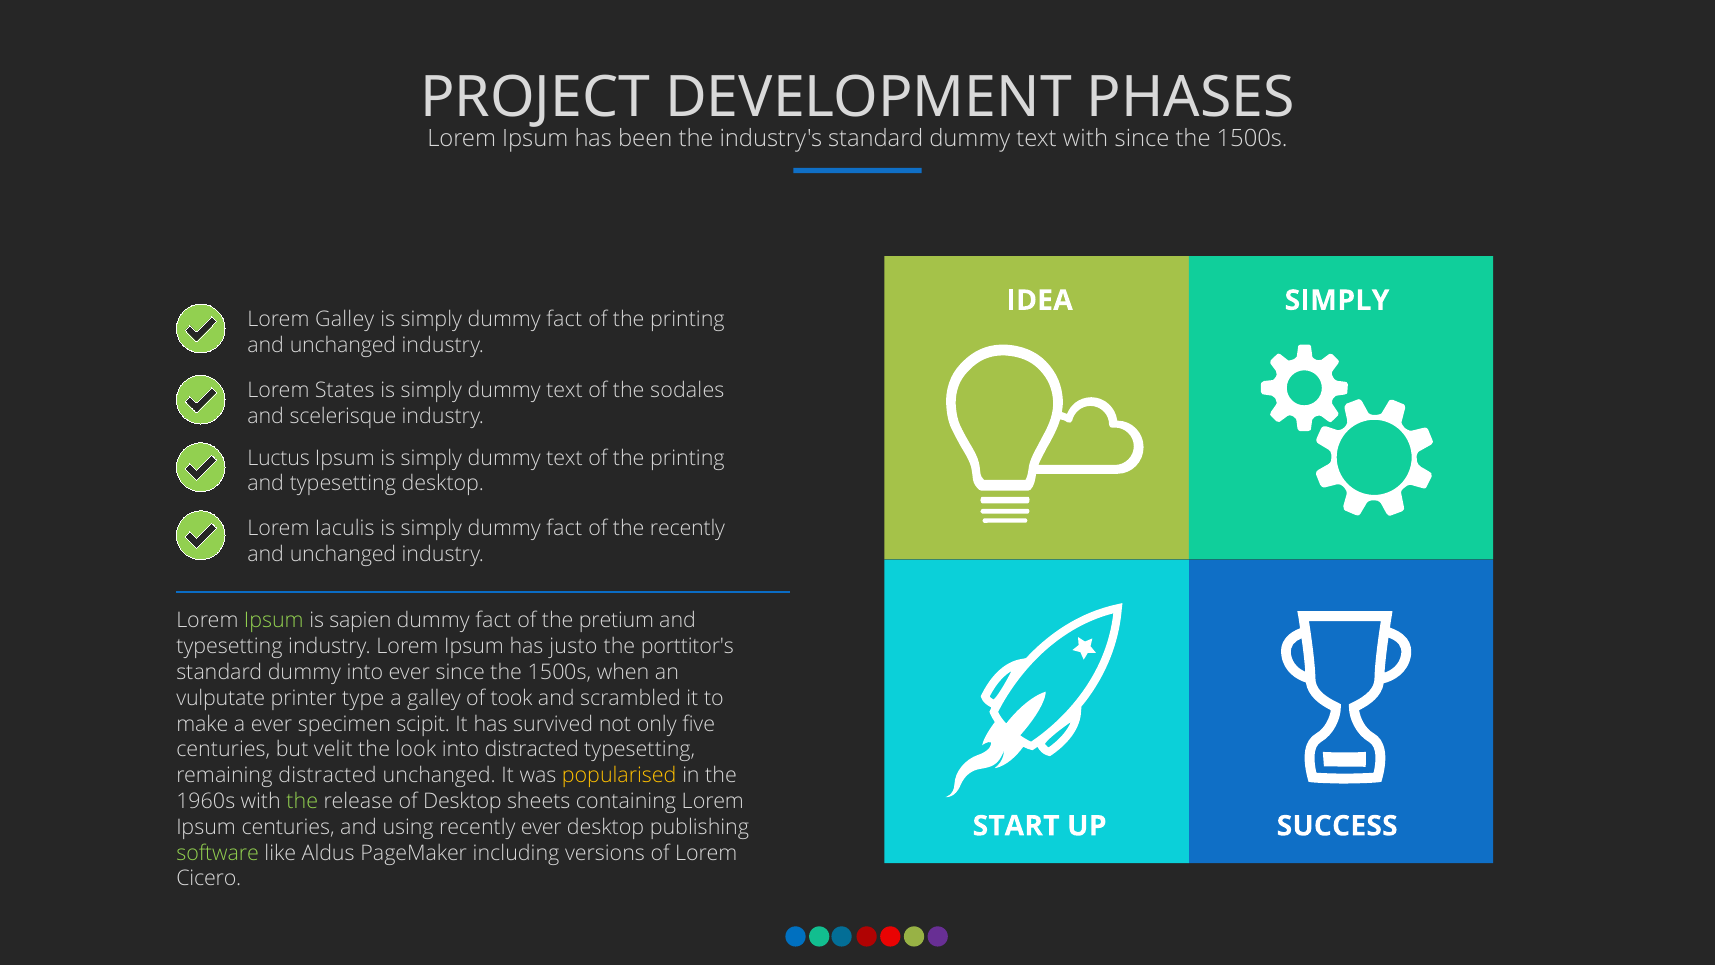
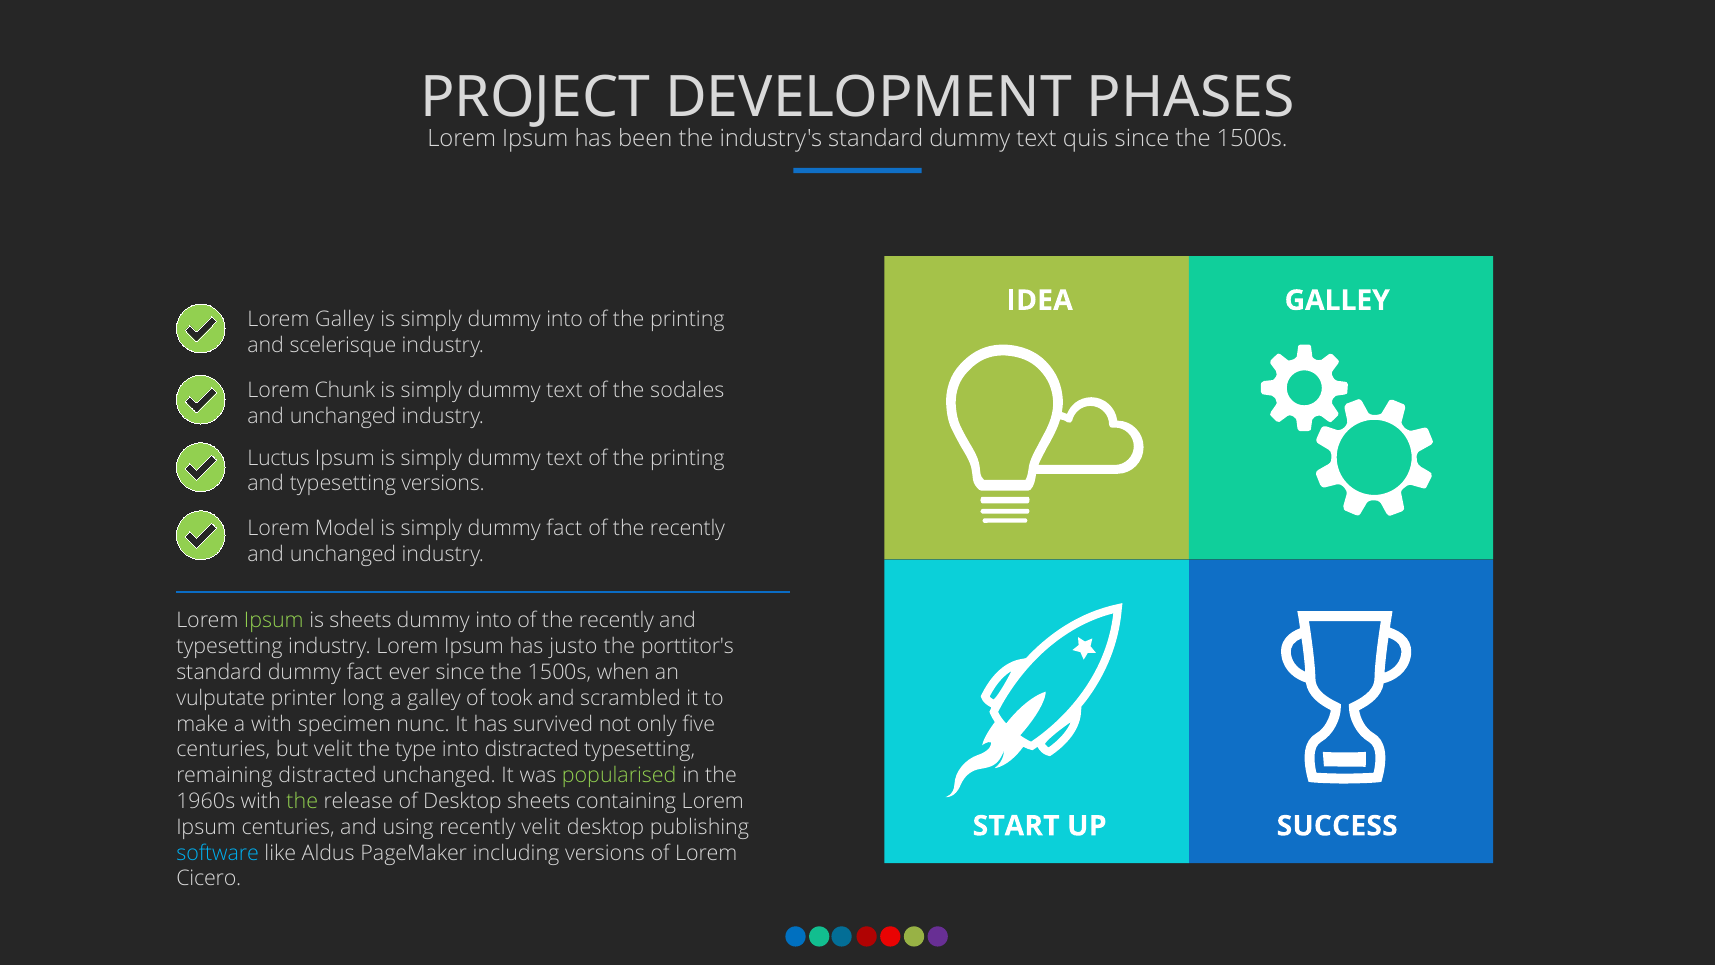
with: with -> quis (1086, 139)
IDEA SIMPLY: SIMPLY -> GALLEY (1337, 300)
fact: fact -> into (565, 319)
unchanged: unchanged -> scelerisque (343, 345)
States: States -> Chunk (345, 391)
scelerisque: scelerisque -> unchanged (343, 416)
typesetting desktop: desktop -> versions (443, 484)
Iaculis: Iaculis -> Model (345, 528)
is sapien: sapien -> sheets (360, 621)
fact: fact -> into (494, 621)
pretium: pretium -> recently (616, 621)
standard dummy into: into -> fact (365, 672)
type: type -> long (363, 698)
a ever: ever -> with (271, 724)
scipit: scipit -> nunc (423, 724)
look: look -> type (416, 750)
popularised colour: yellow -> light green (619, 775)
recently ever: ever -> velit (541, 827)
software colour: light green -> light blue (218, 853)
